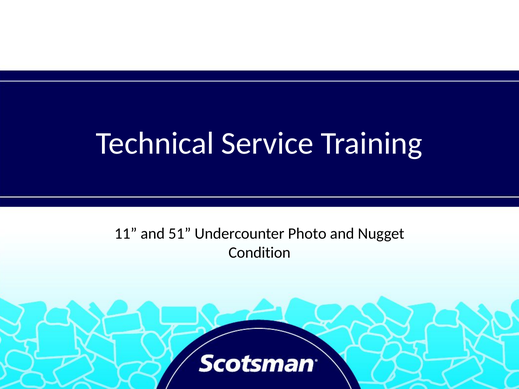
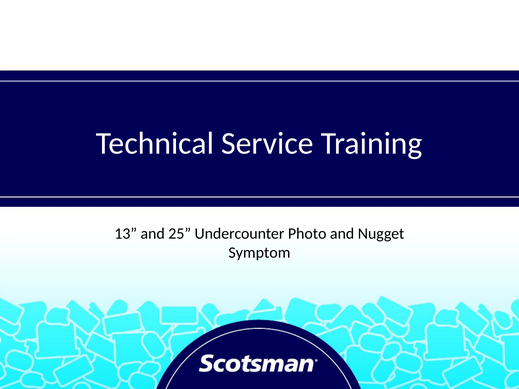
11: 11 -> 13 (126, 234)
51: 51 -> 25 (180, 234)
Condition: Condition -> Symptom (259, 253)
